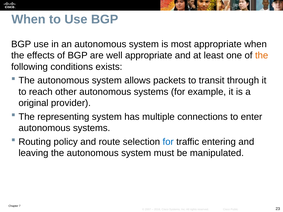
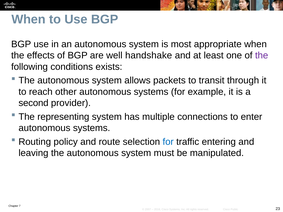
well appropriate: appropriate -> handshake (149, 56)
the colour: orange -> purple (262, 56)
original: original -> second (33, 103)
